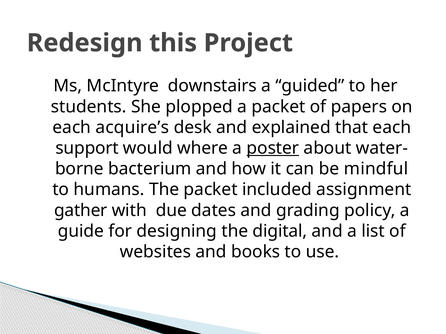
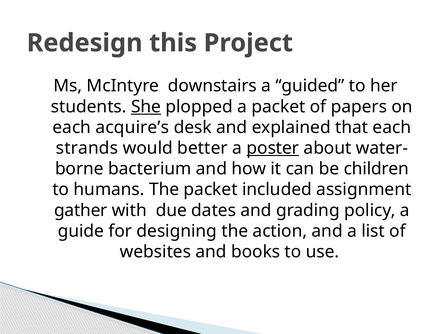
She underline: none -> present (146, 107)
support: support -> strands (87, 148)
where: where -> better (203, 148)
mindful: mindful -> children (376, 169)
digital: digital -> action (280, 231)
